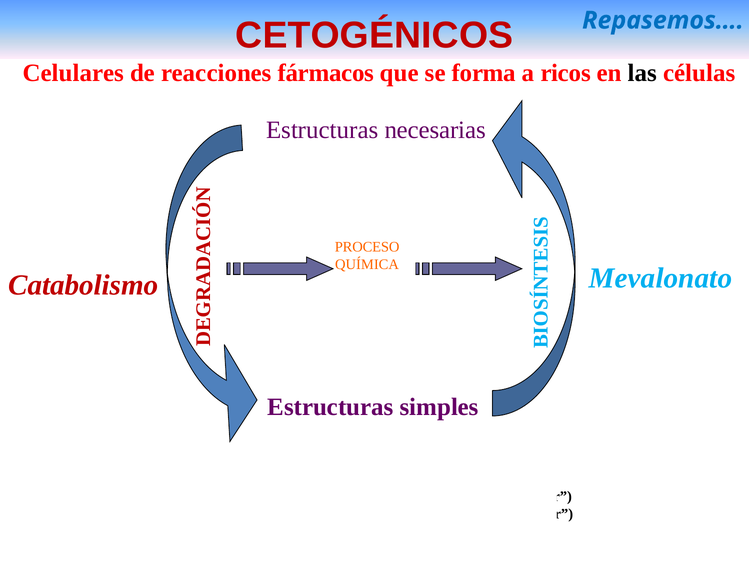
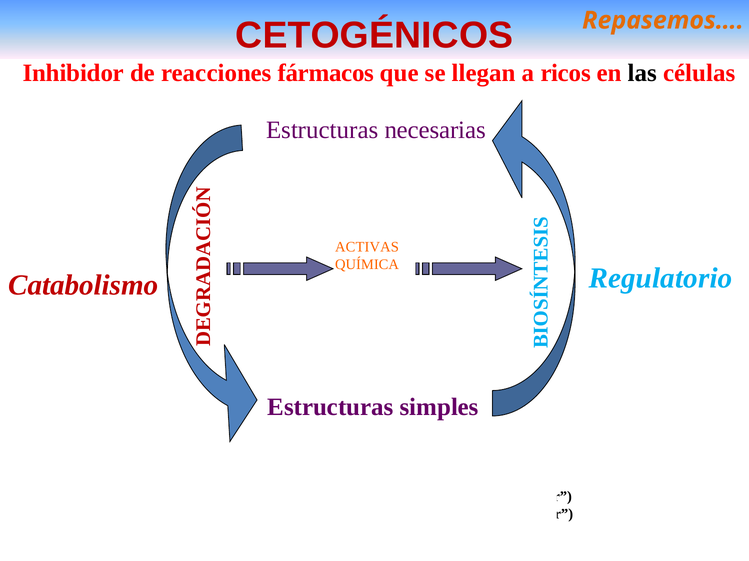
Repasemos… colour: blue -> orange (663, 20)
Celulares: Celulares -> Inhibidor (73, 73)
forma: forma -> llegan (484, 73)
PROCESO: PROCESO -> ACTIVAS (367, 247)
Mevalonato: Mevalonato -> Regulatorio (661, 279)
